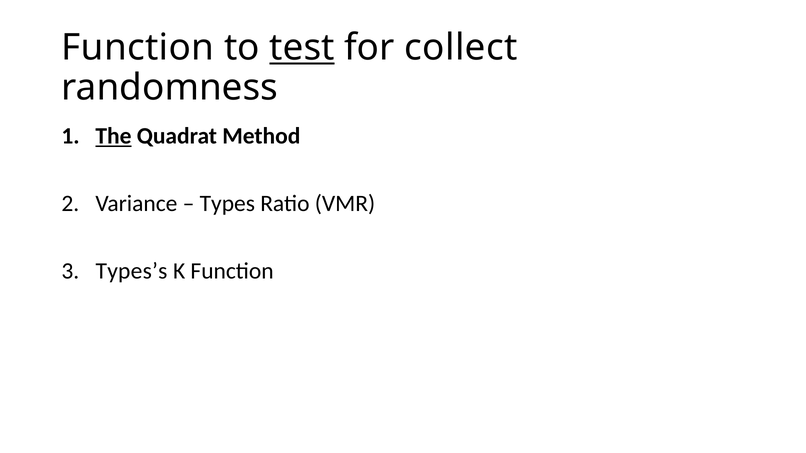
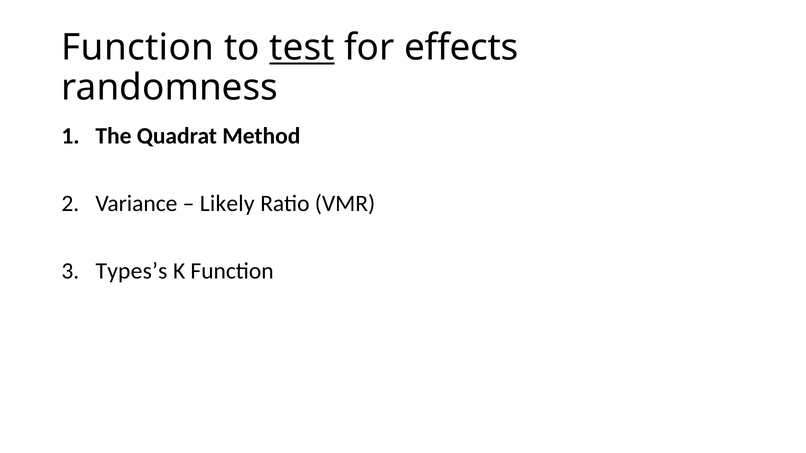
collect: collect -> effects (461, 48)
The underline: present -> none (113, 136)
Types: Types -> Likely (227, 204)
